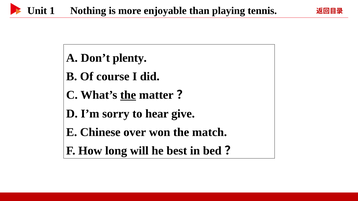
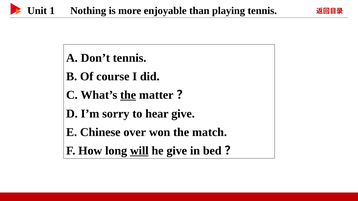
Don’t plenty: plenty -> tennis (130, 58)
will underline: none -> present (139, 151)
he best: best -> give (177, 151)
